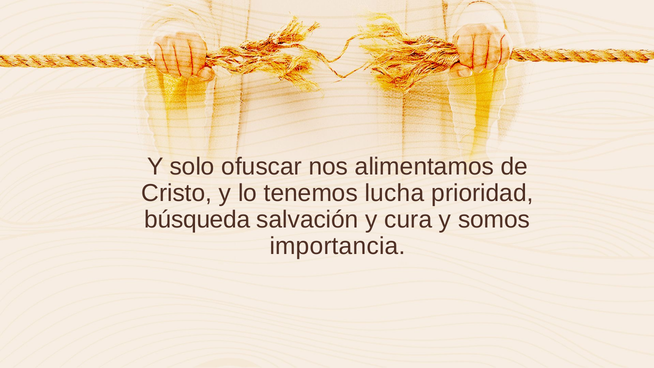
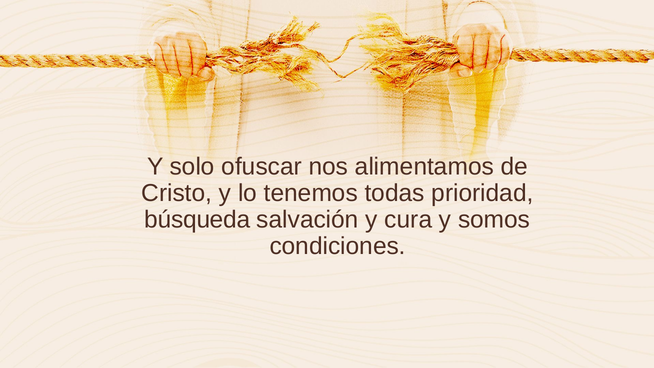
lucha: lucha -> todas (395, 193)
importancia: importancia -> condiciones (338, 246)
